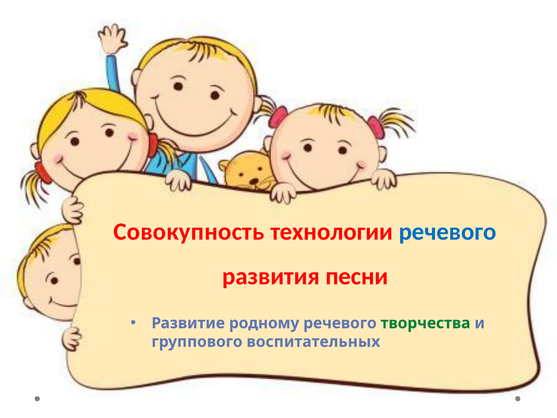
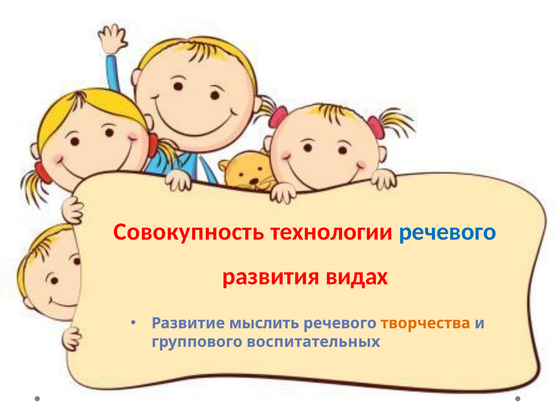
песни: песни -> видах (357, 276)
родному: родному -> мыслить (264, 323)
творчества colour: green -> orange (426, 323)
